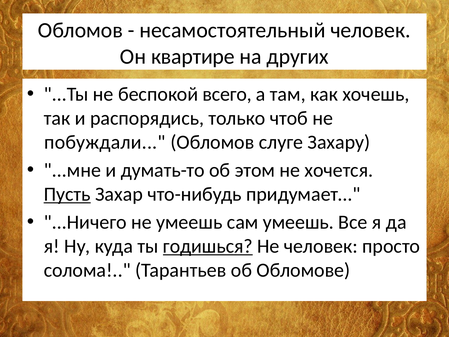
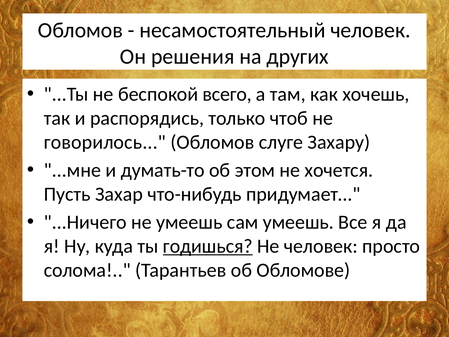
квартире: квартире -> решения (193, 57)
побуждали: побуждали -> говорилось (105, 142)
Пусть underline: present -> none (67, 194)
